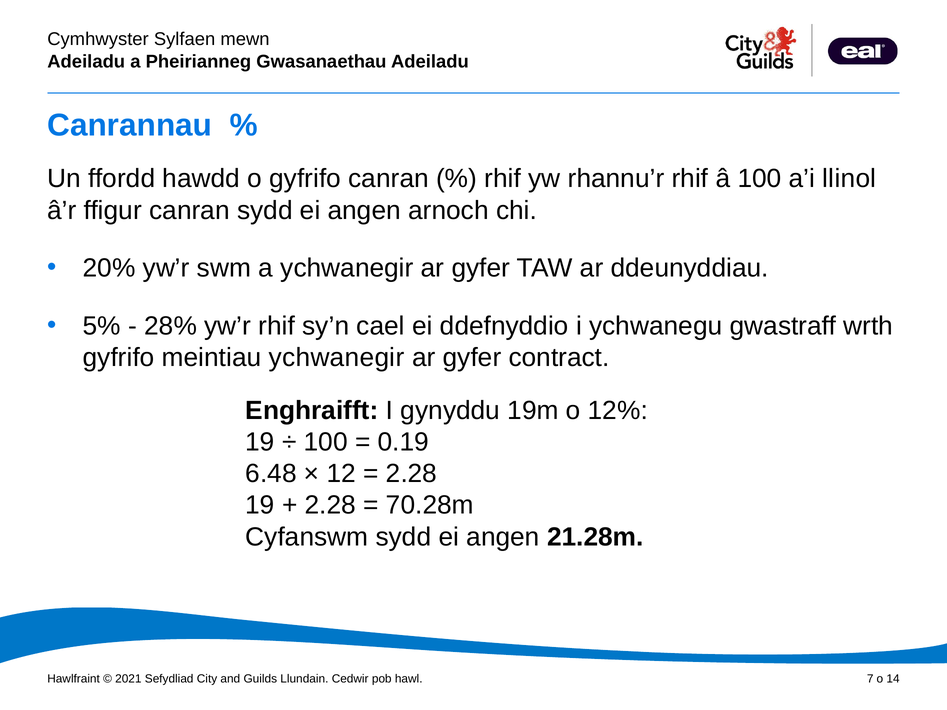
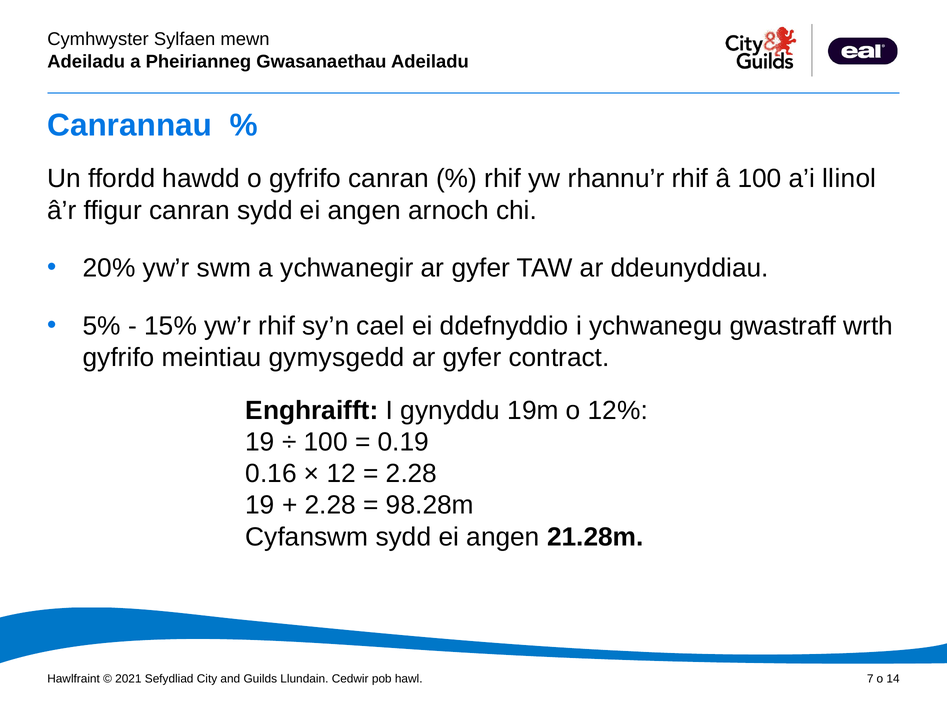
28%: 28% -> 15% (171, 326)
meintiau ychwanegir: ychwanegir -> gymysgedd (337, 358)
6.48: 6.48 -> 0.16 (271, 474)
70.28m: 70.28m -> 98.28m (430, 505)
